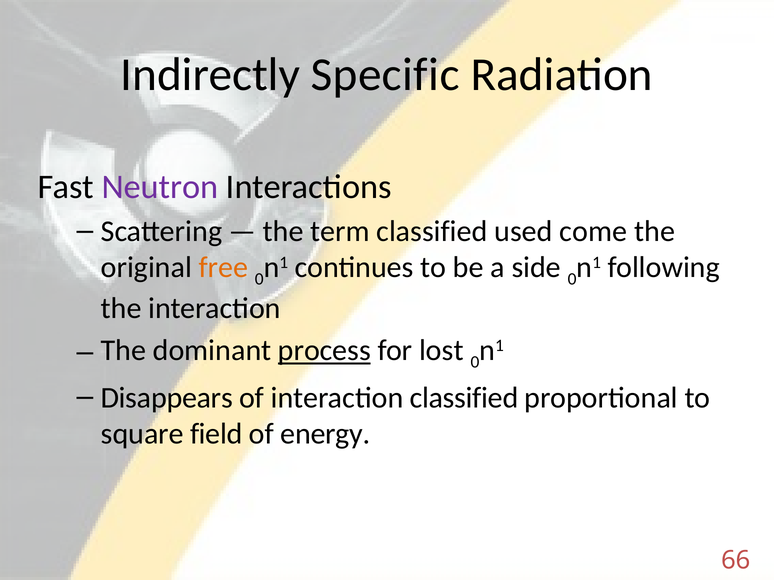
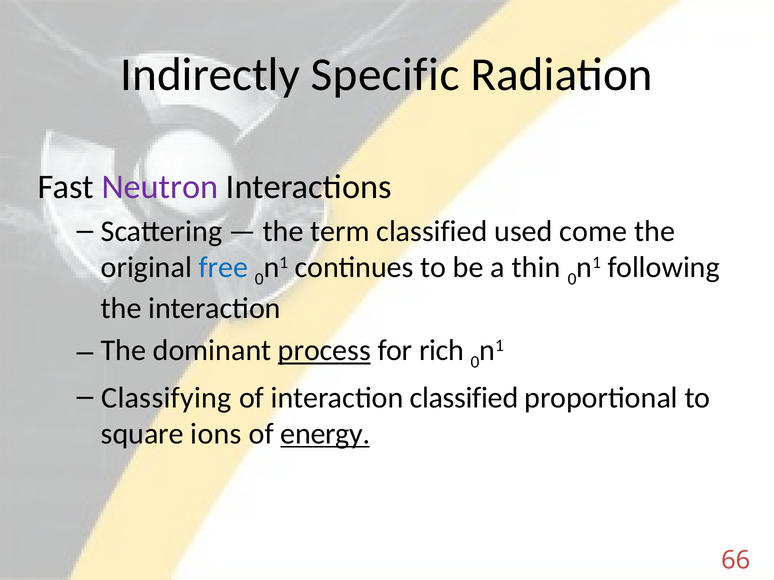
free colour: orange -> blue (223, 268)
side: side -> thin (536, 268)
lost: lost -> rich (442, 351)
Disappears: Disappears -> Classifying (166, 398)
field: field -> ions (216, 434)
energy underline: none -> present (325, 434)
